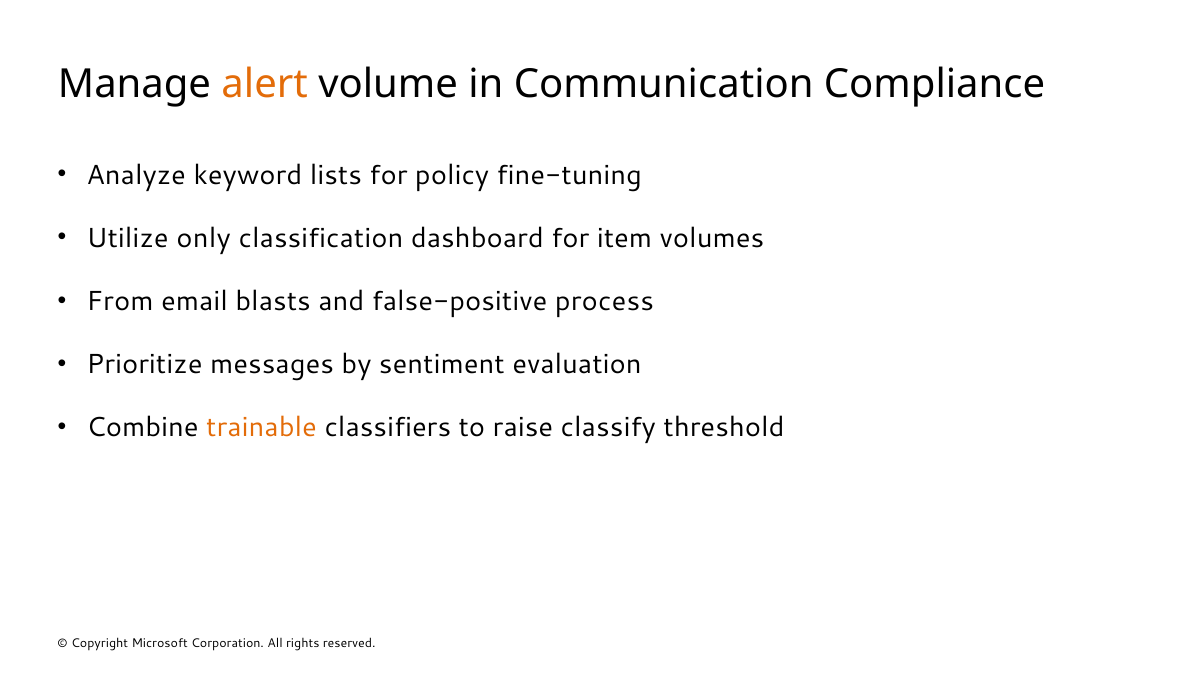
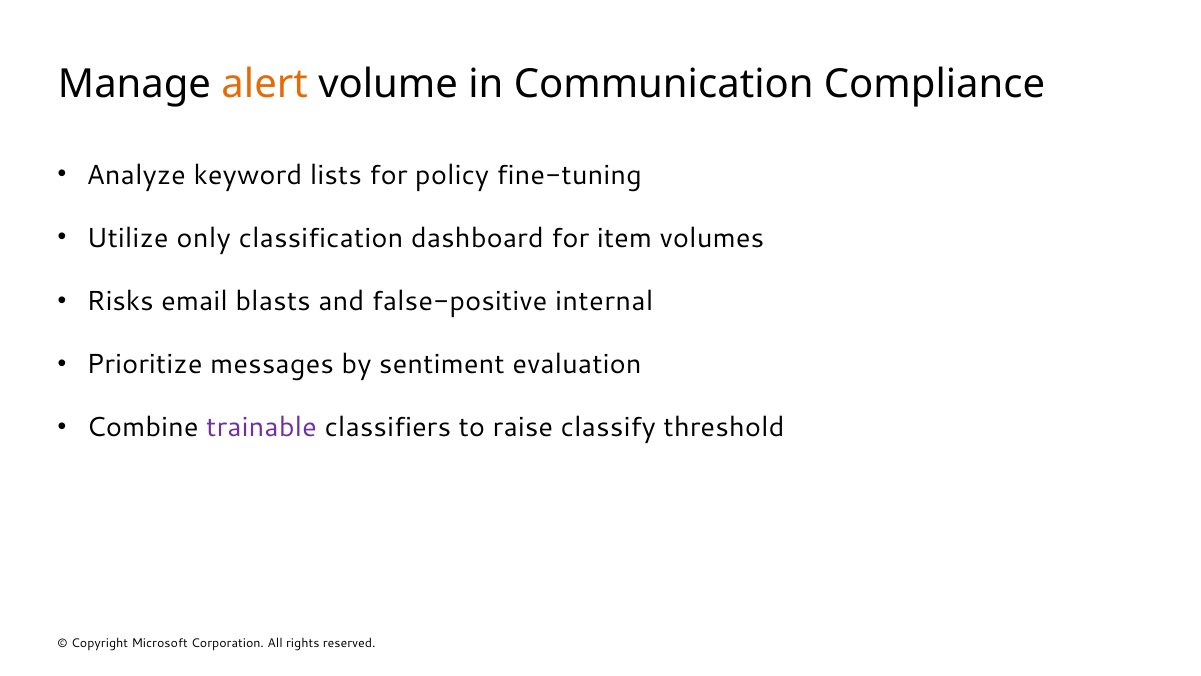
From: From -> Risks (120, 301)
process: process -> internal (604, 301)
trainable colour: orange -> purple (262, 427)
